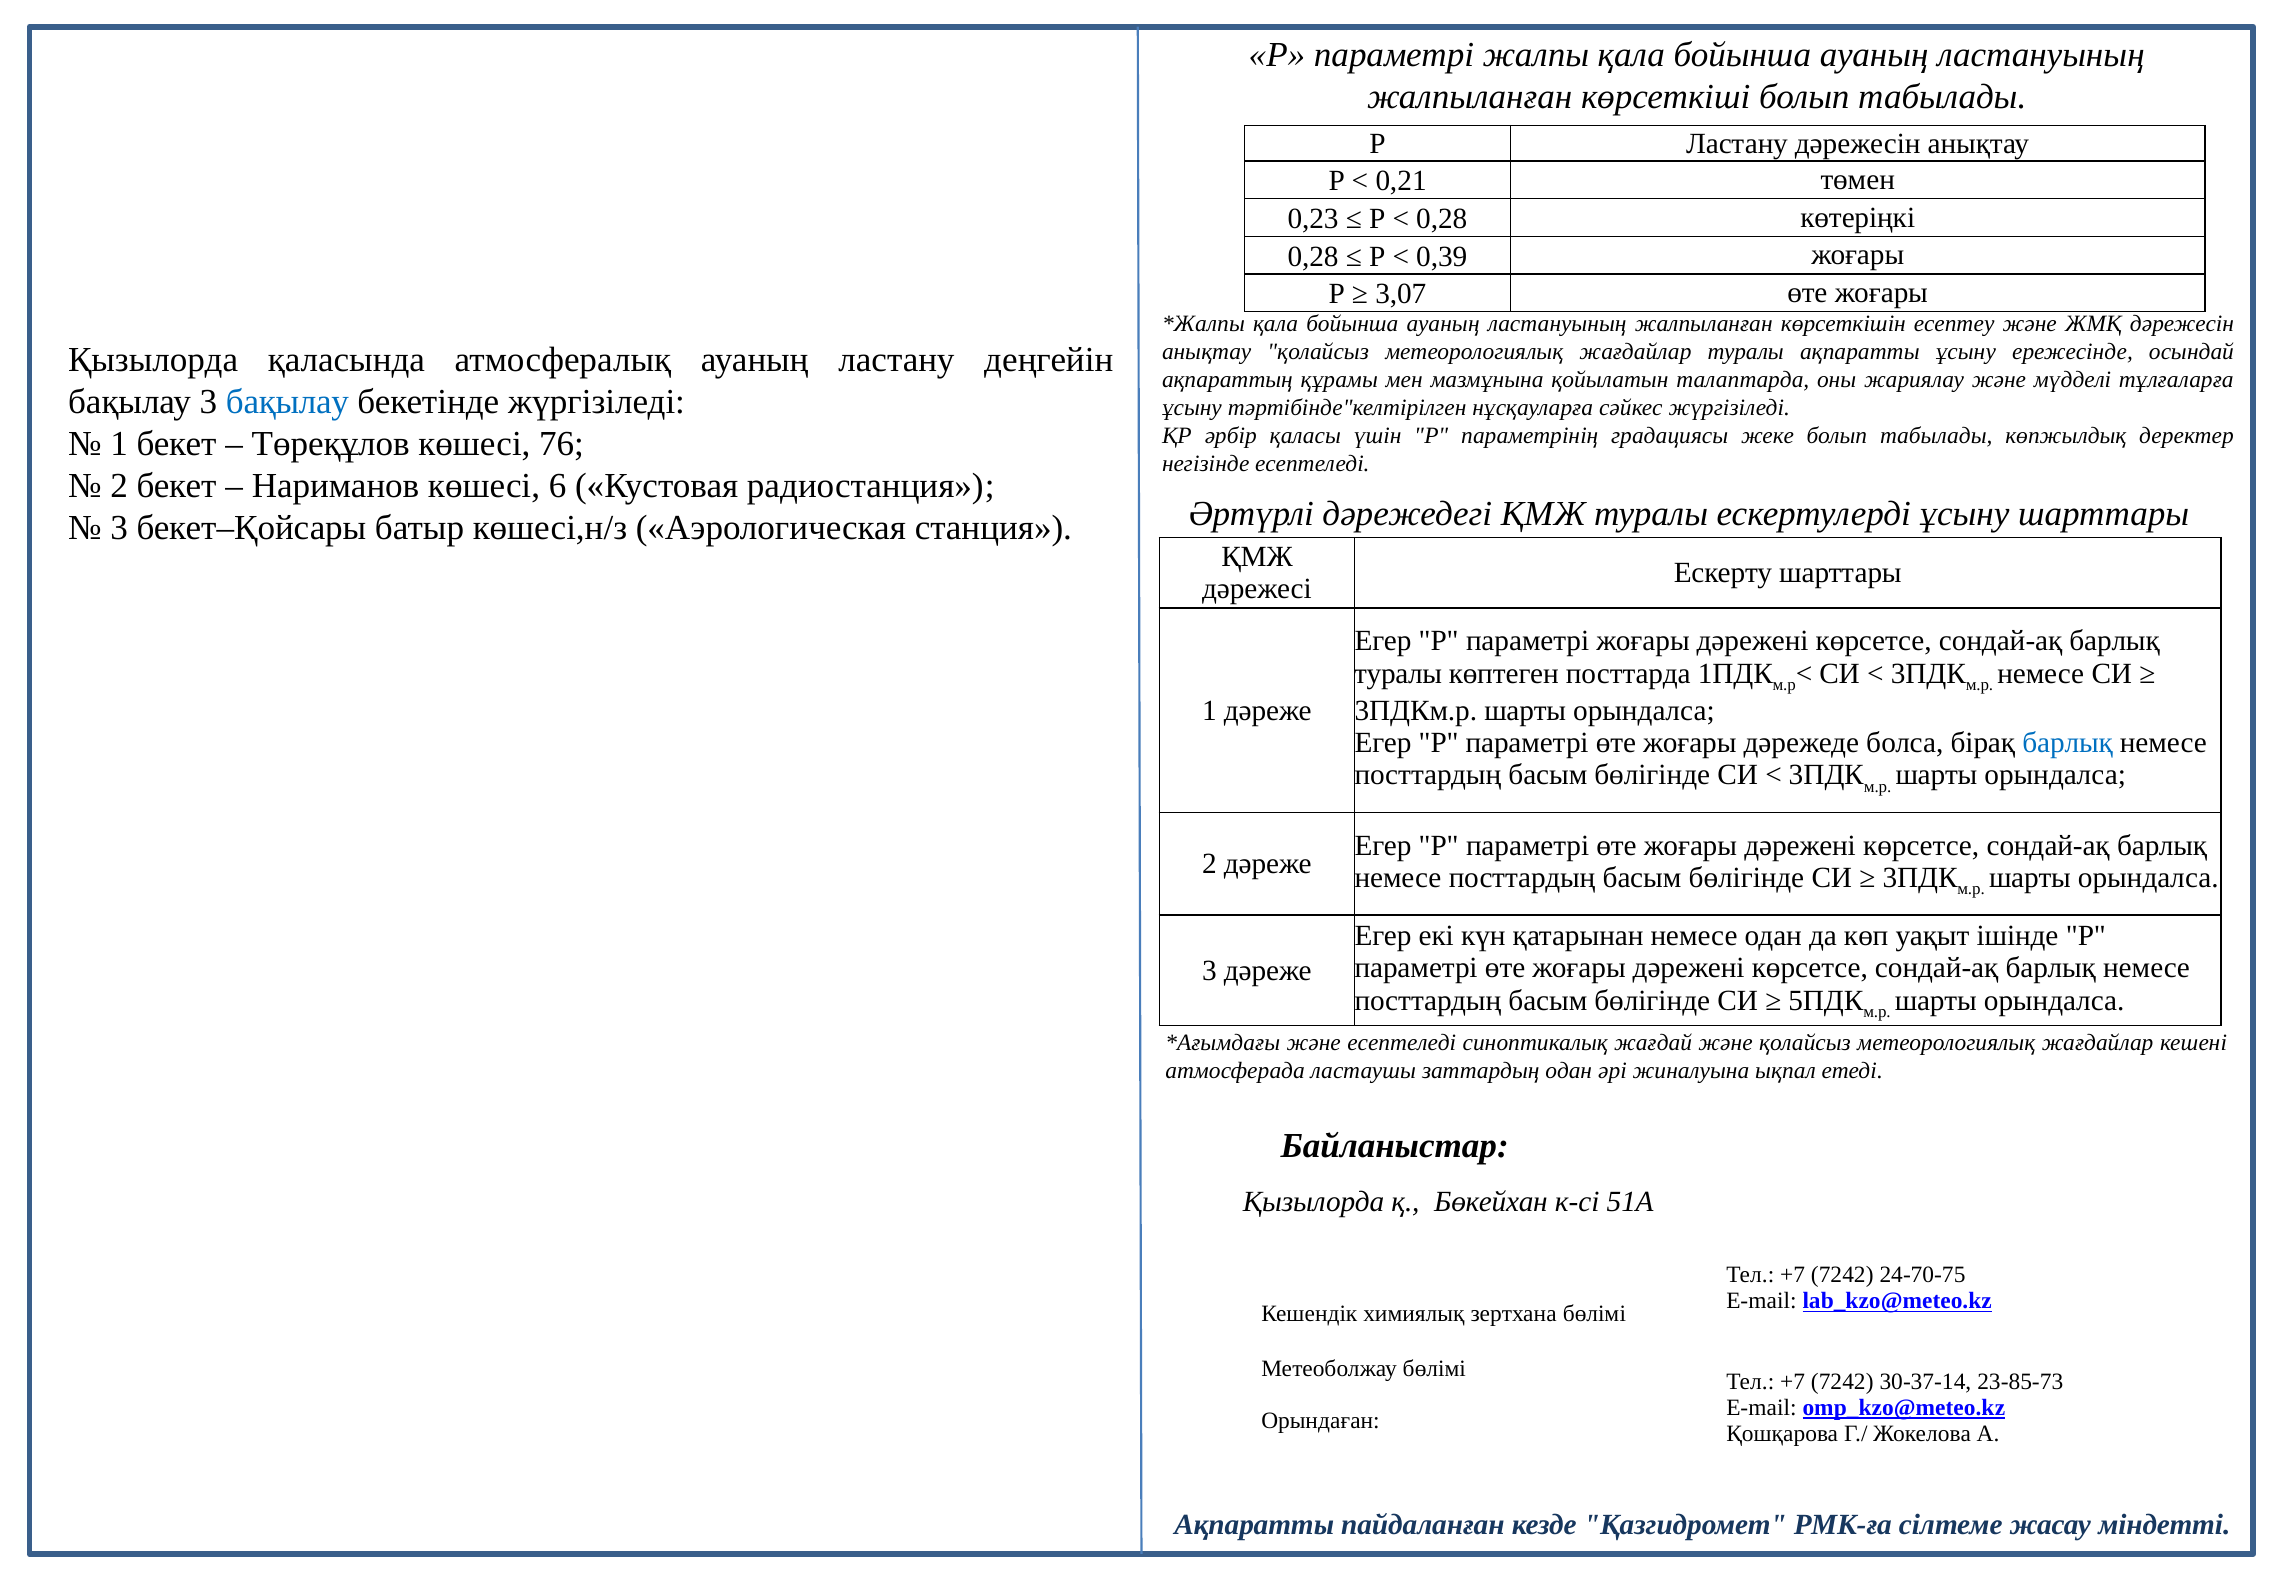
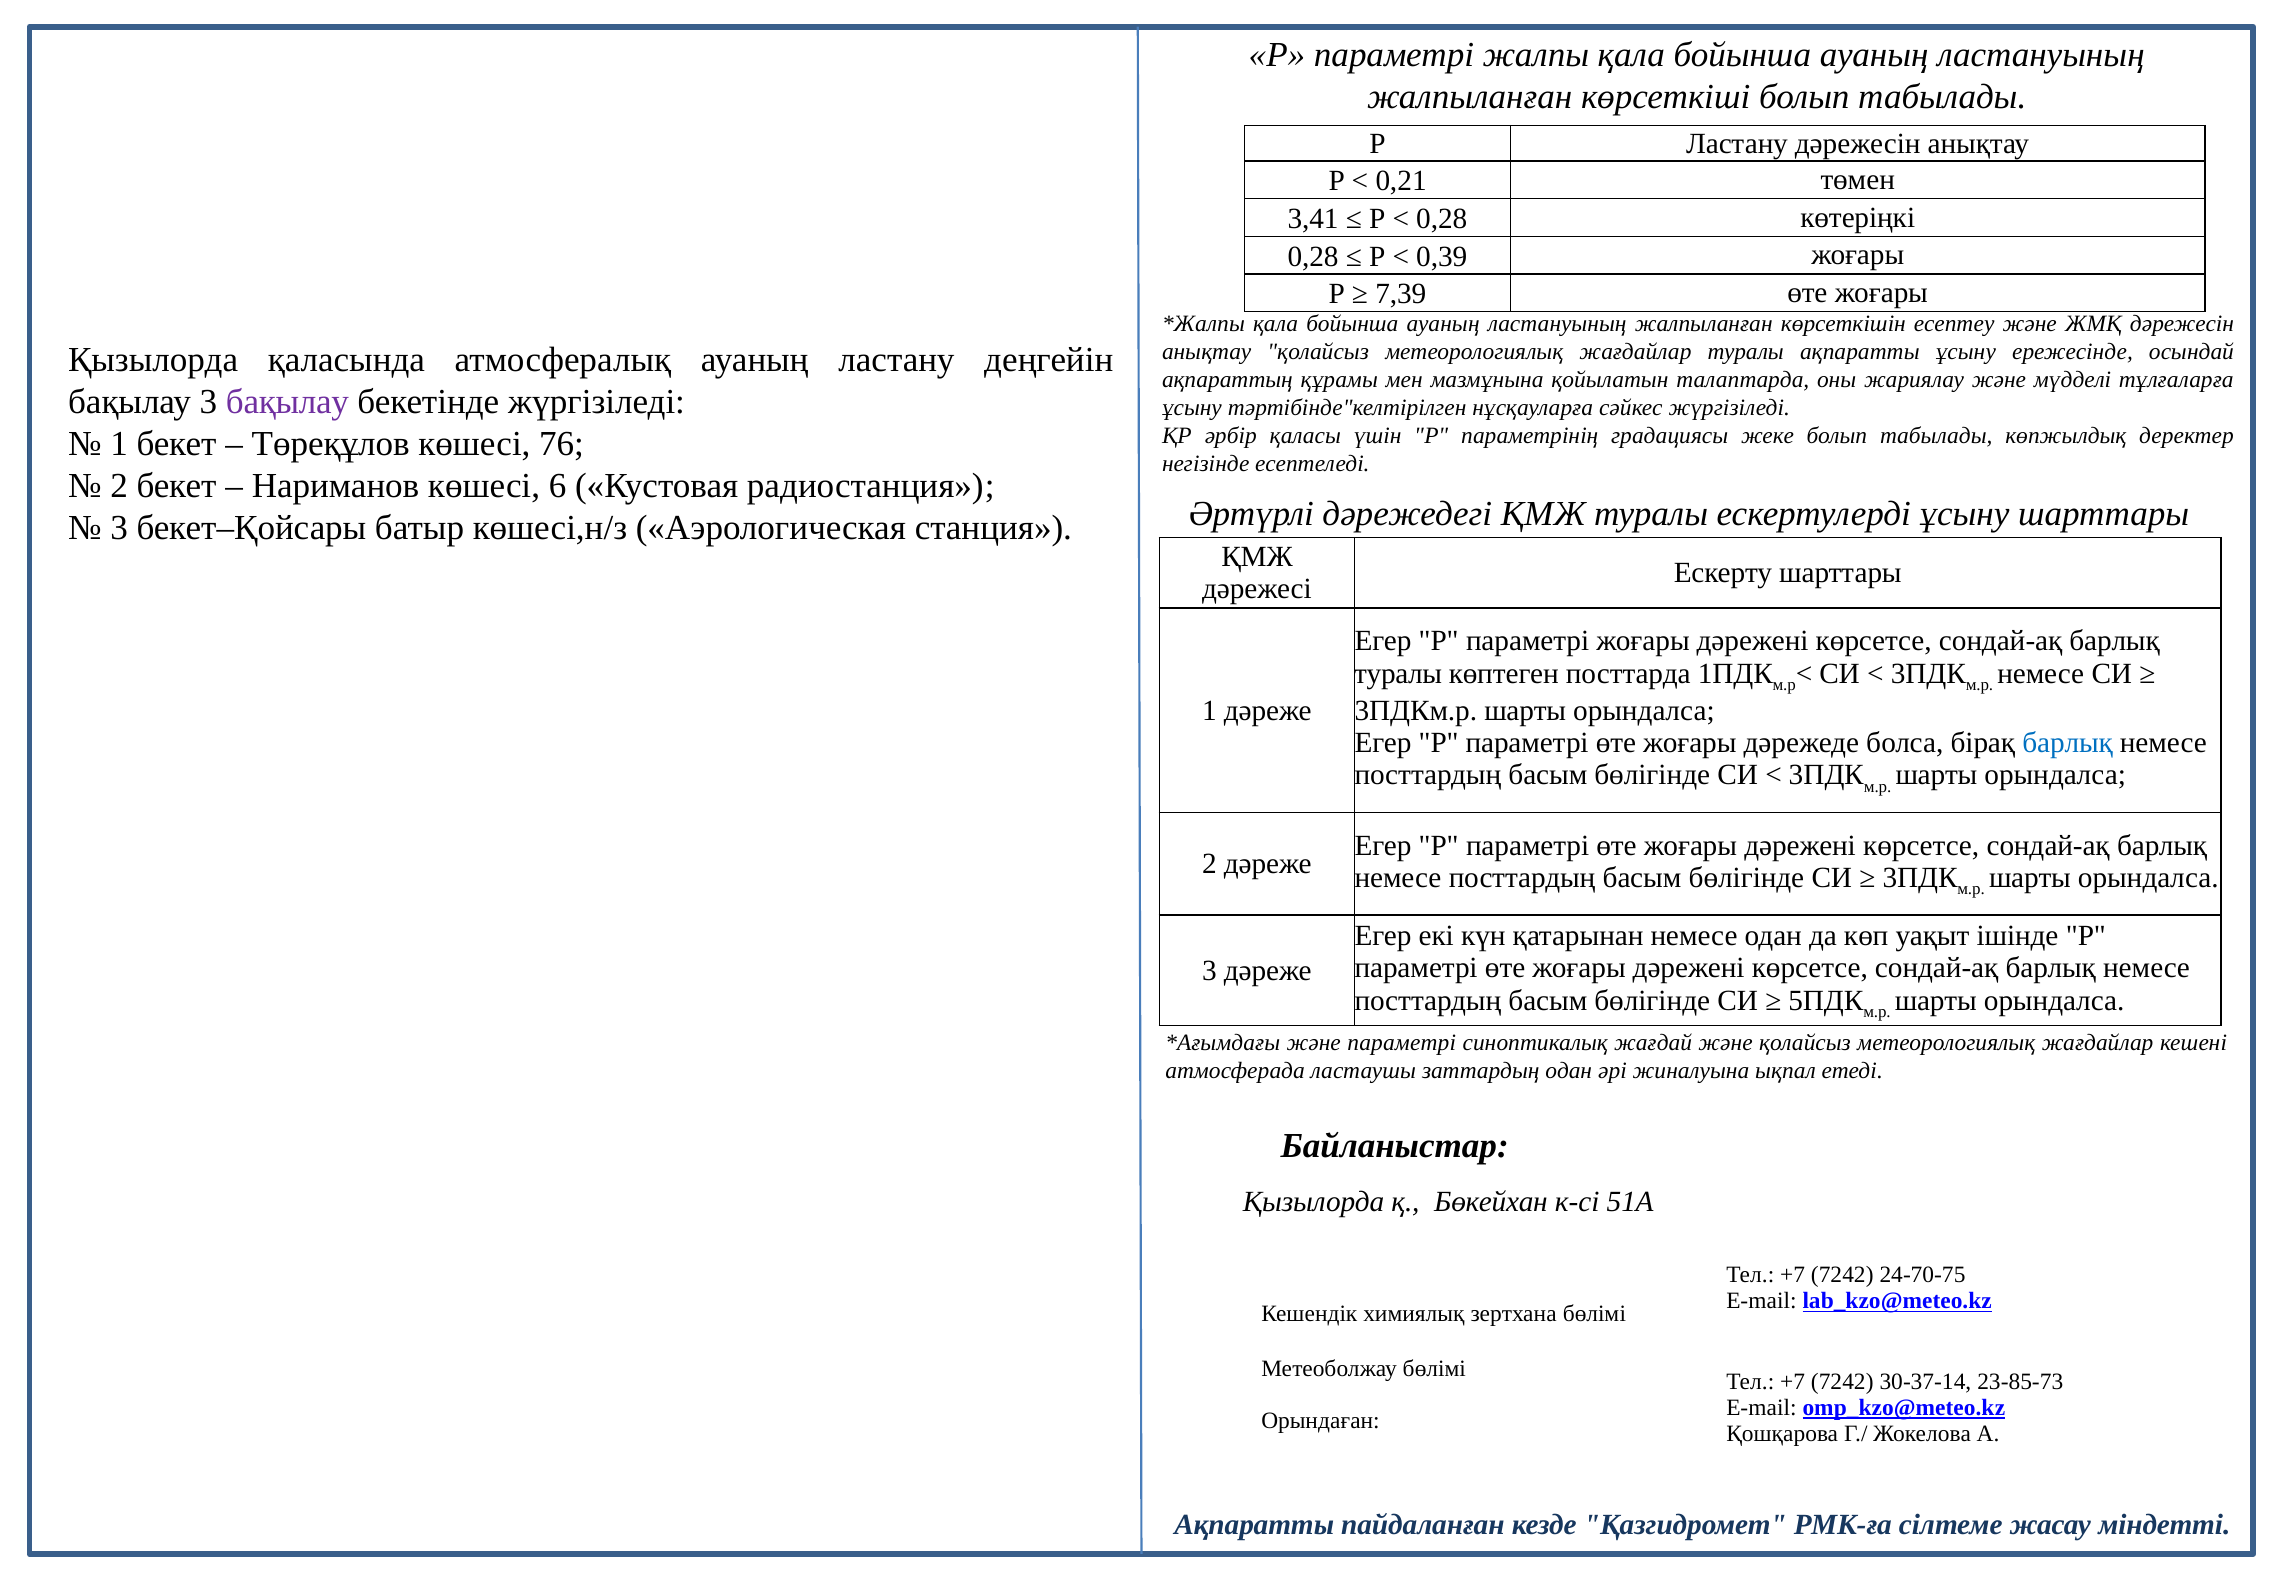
0,23: 0,23 -> 3,41 (1313, 219)
3,07: 3,07 -> 7,39 (1401, 294)
бақылау colour: blue -> purple (287, 402)
және есептеледі: есептеледі -> параметрі (1402, 1042)
